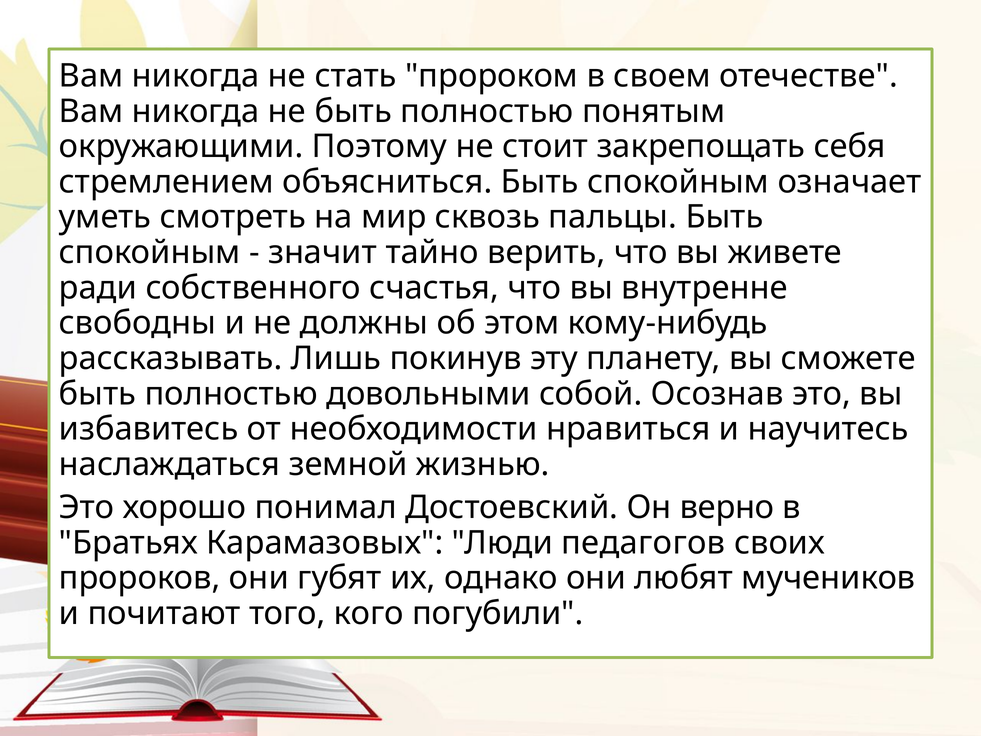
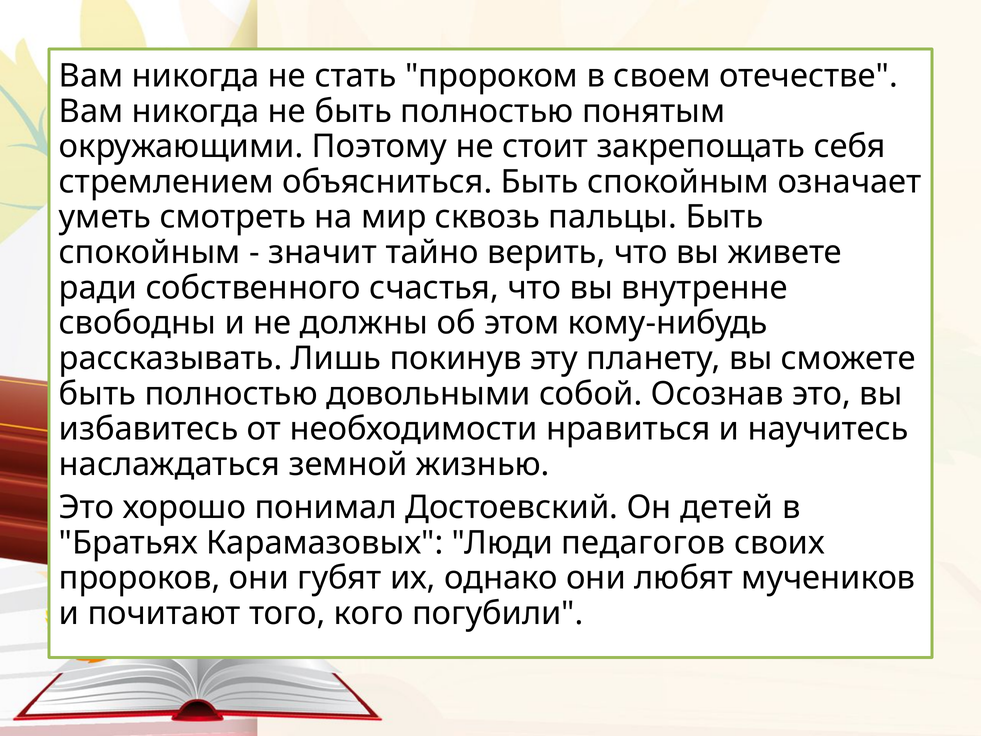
верно: верно -> детей (727, 507)
